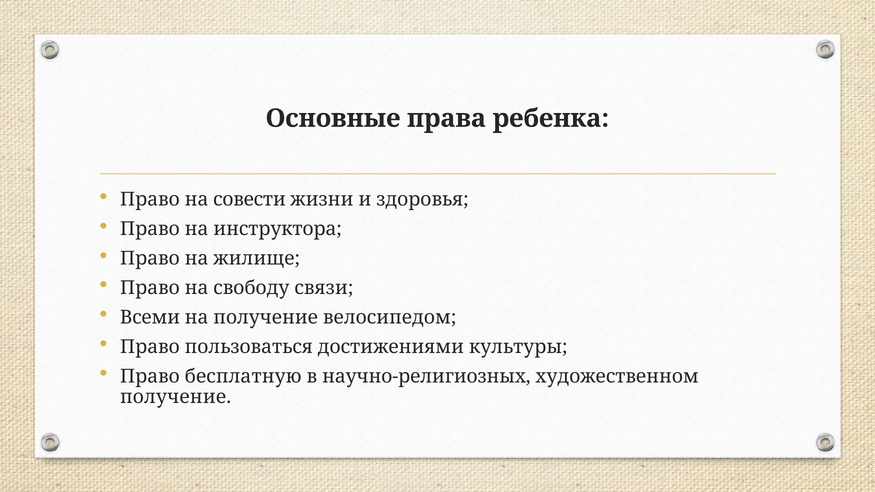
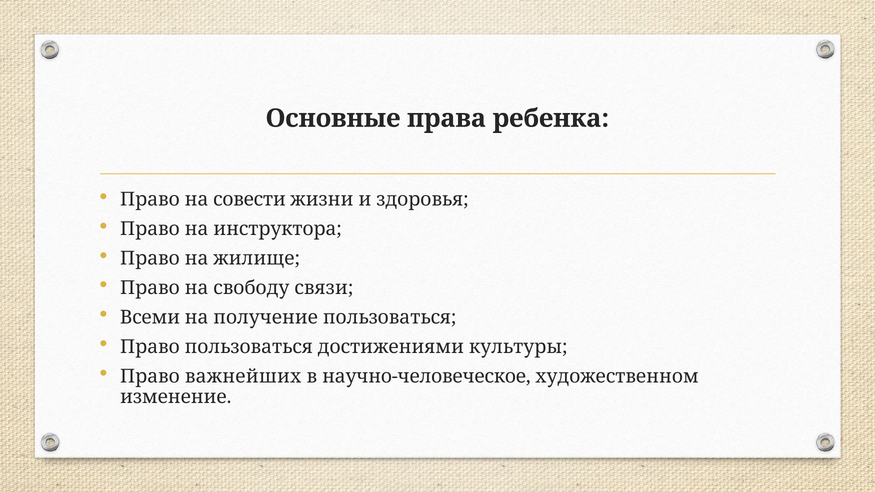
получение велосипедом: велосипедом -> пользоваться (390, 318)
бесплатную: бесплатную -> важнейших (243, 377)
научно-религиозных: научно-религиозных -> научно-человеческое (426, 377)
получение: получение -> изменение (176, 397)
